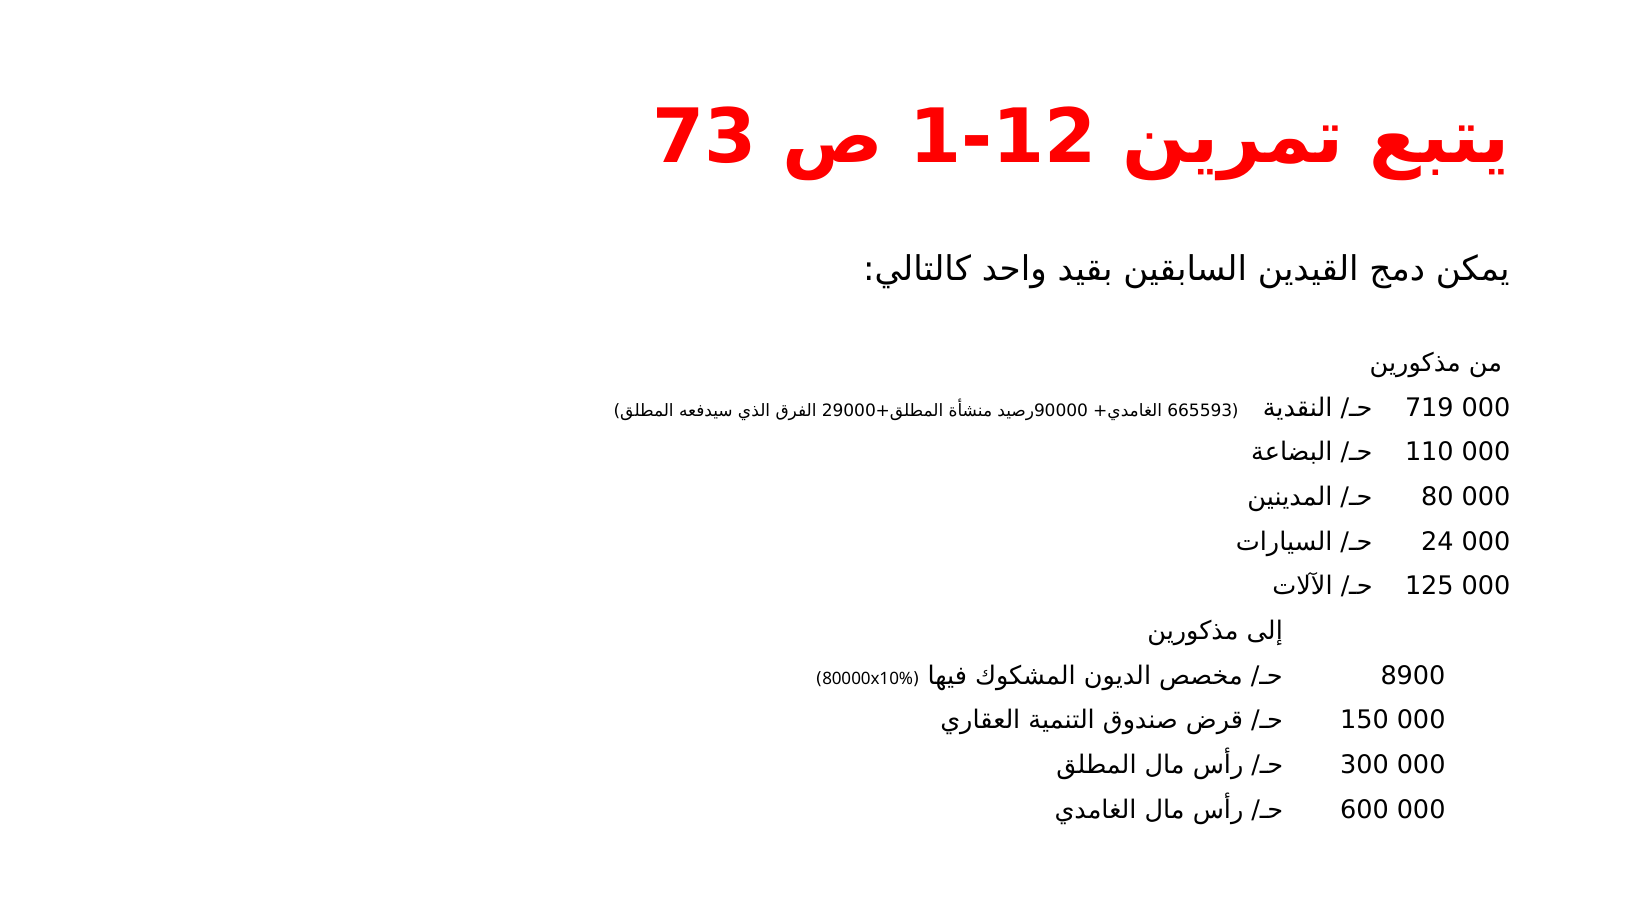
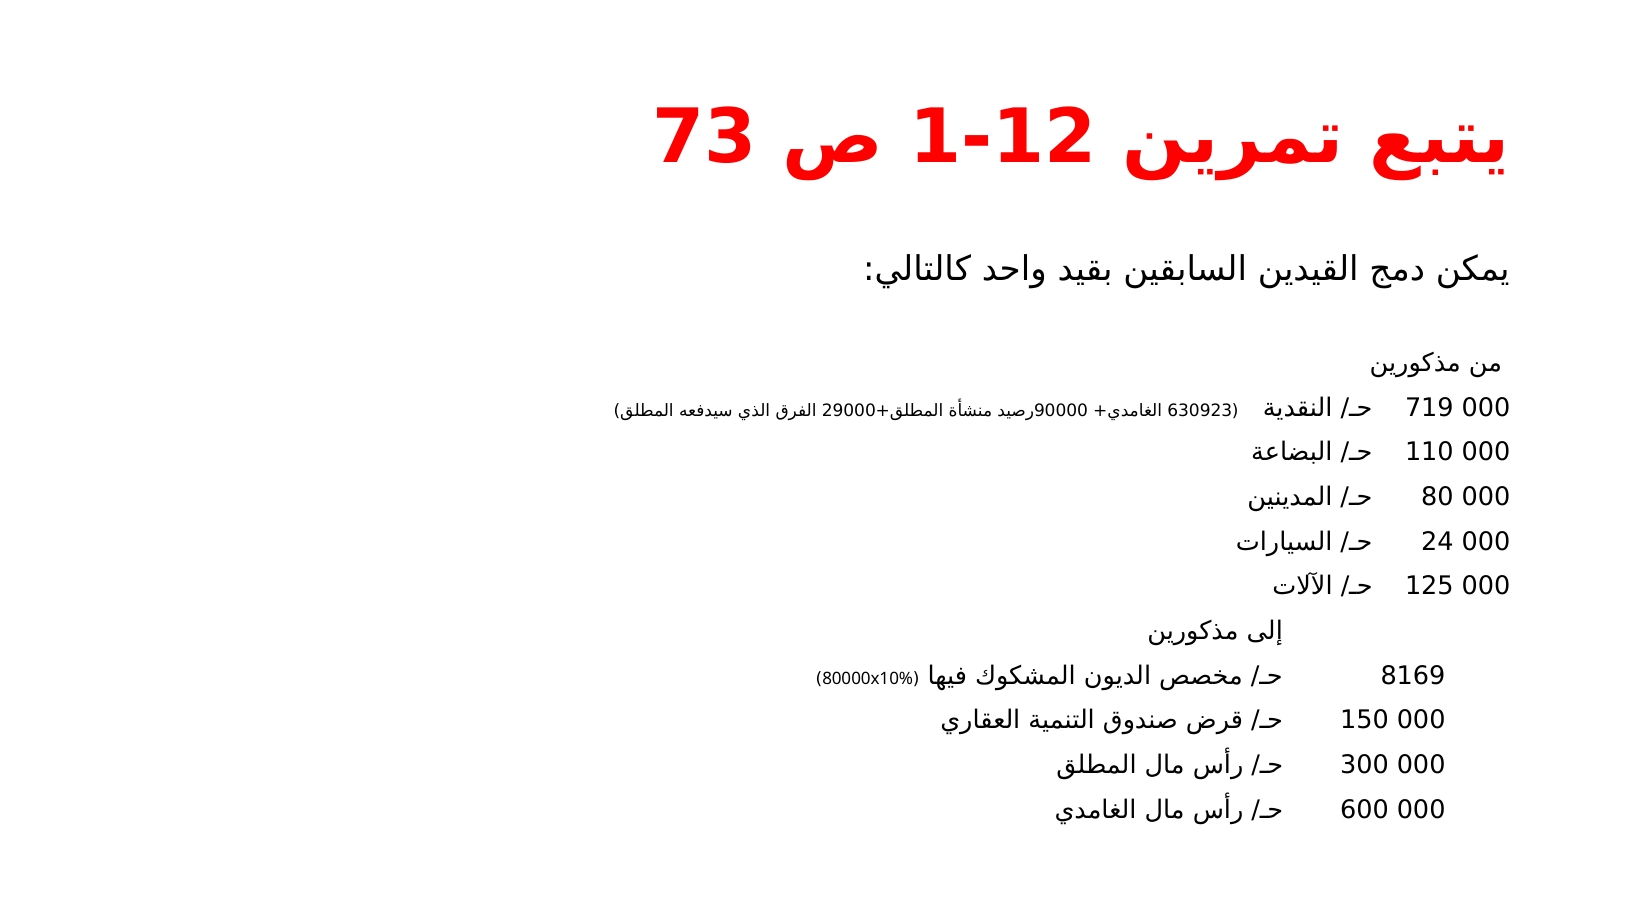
665593: 665593 -> 630923 (1200, 410)
8900: 8900 -> 8169 (1413, 676)
